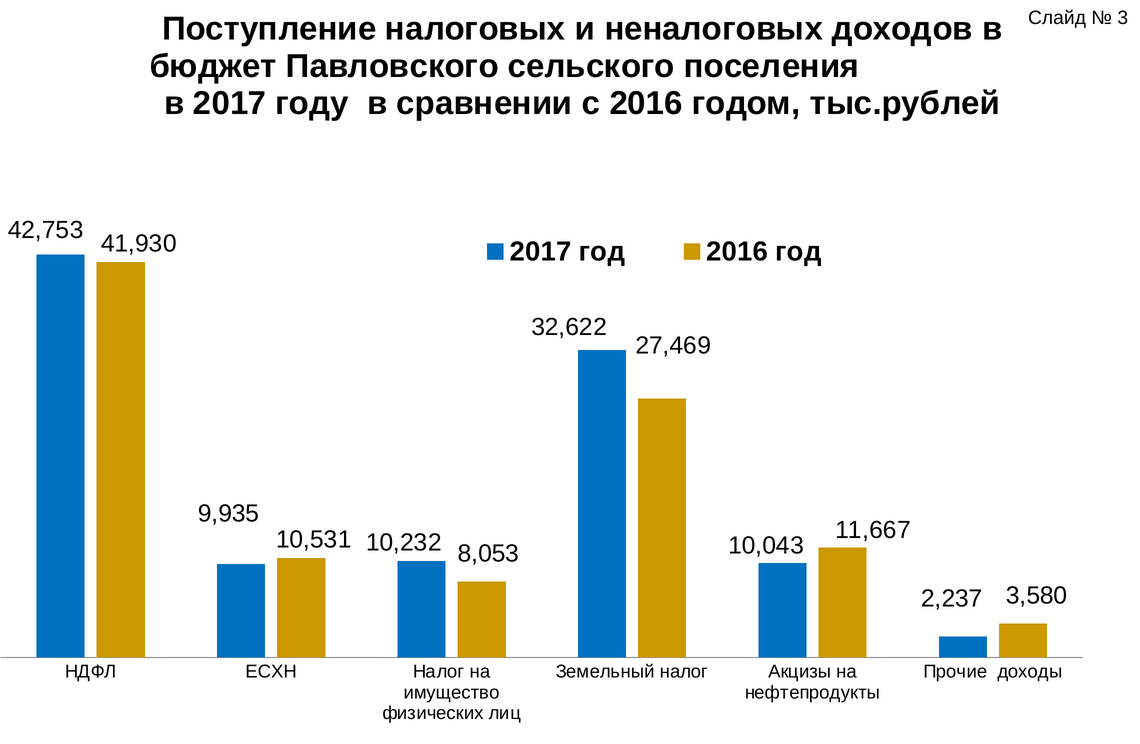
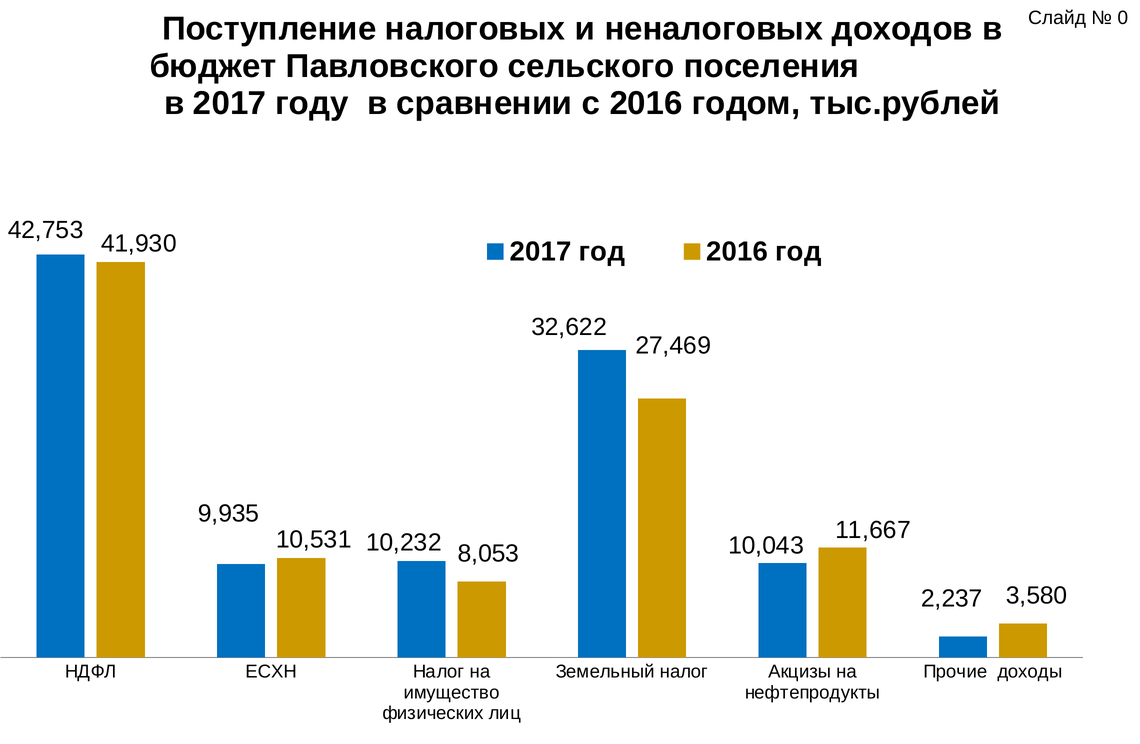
3: 3 -> 0 (1123, 18)
